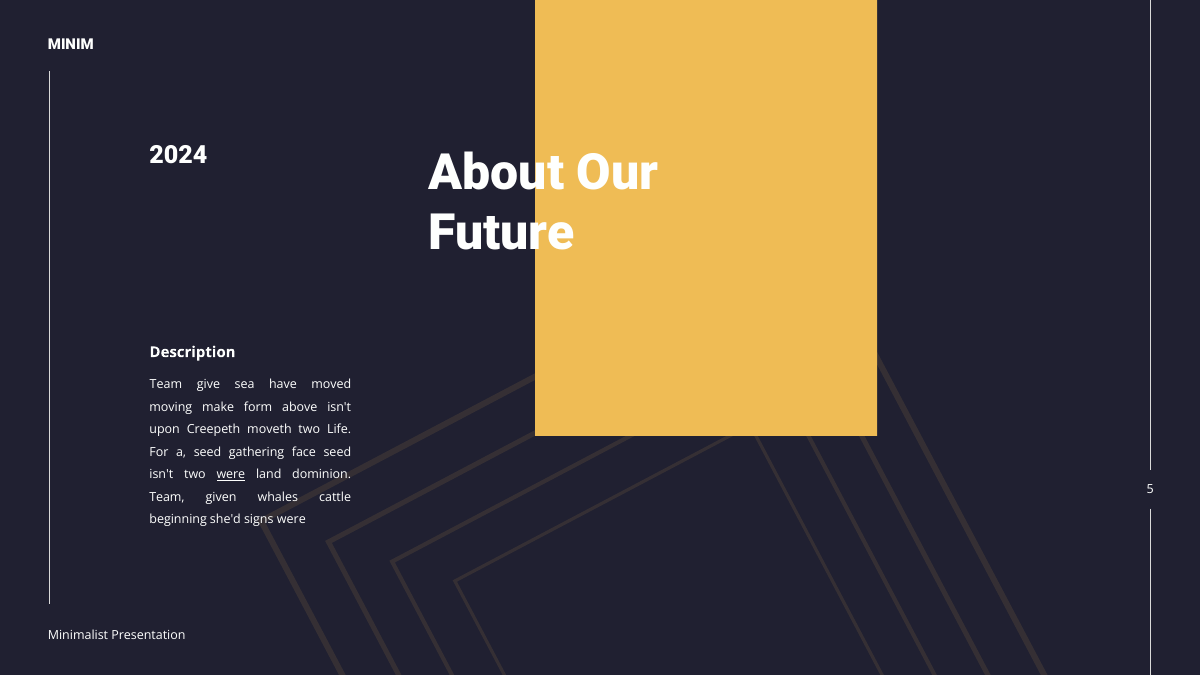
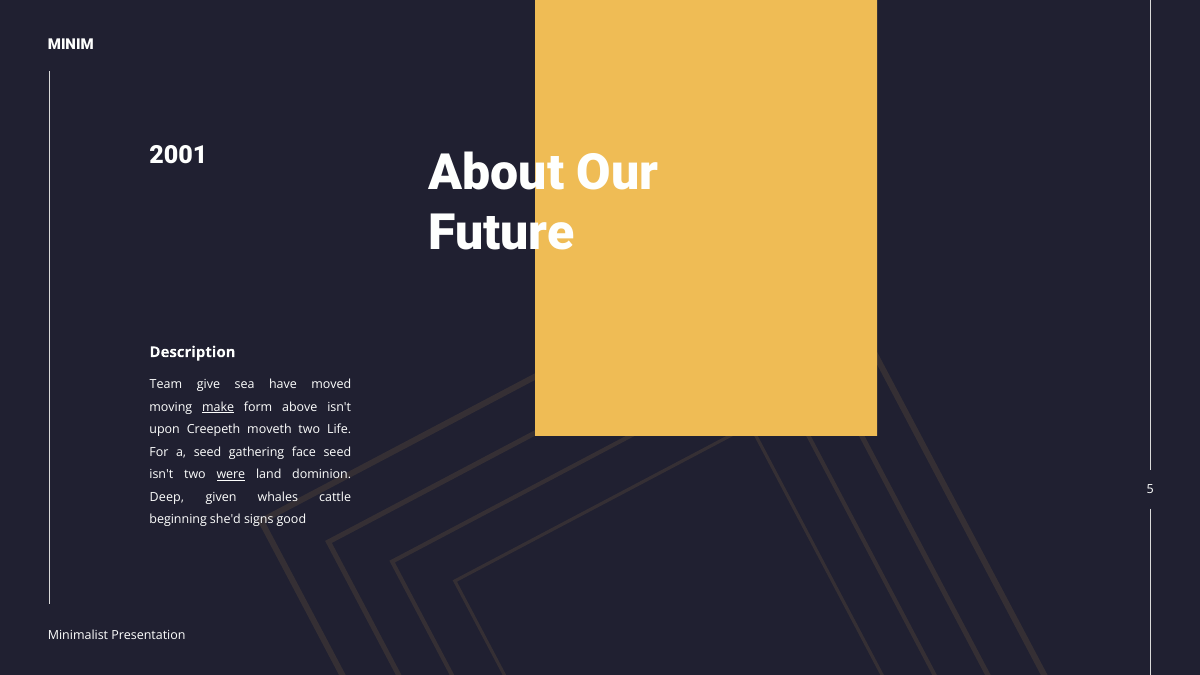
2024: 2024 -> 2001 (178, 156)
make underline: none -> present (218, 407)
Team: Team -> Deep (167, 497)
signs were: were -> good (291, 520)
